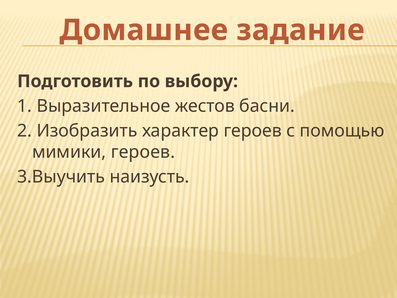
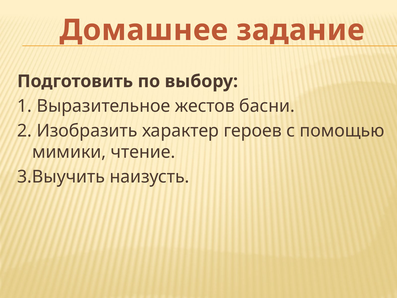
мимики героев: героев -> чтение (143, 152)
